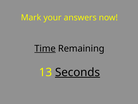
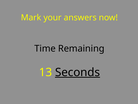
Time underline: present -> none (45, 48)
